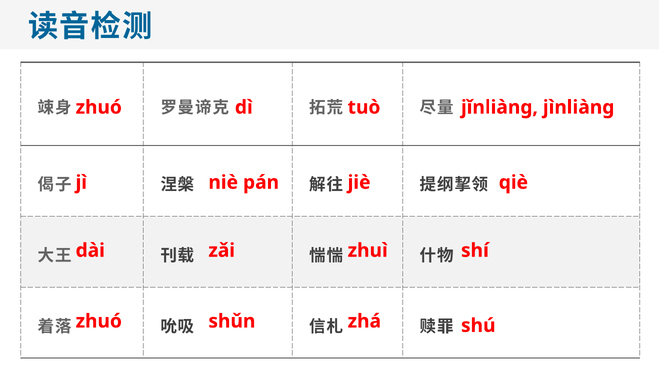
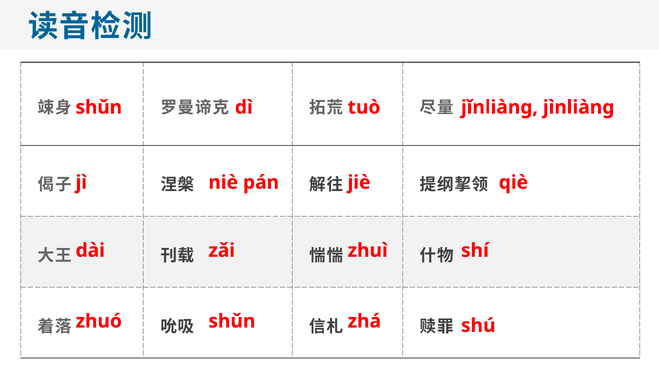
zhuó: zhuó -> shǔn (99, 107)
